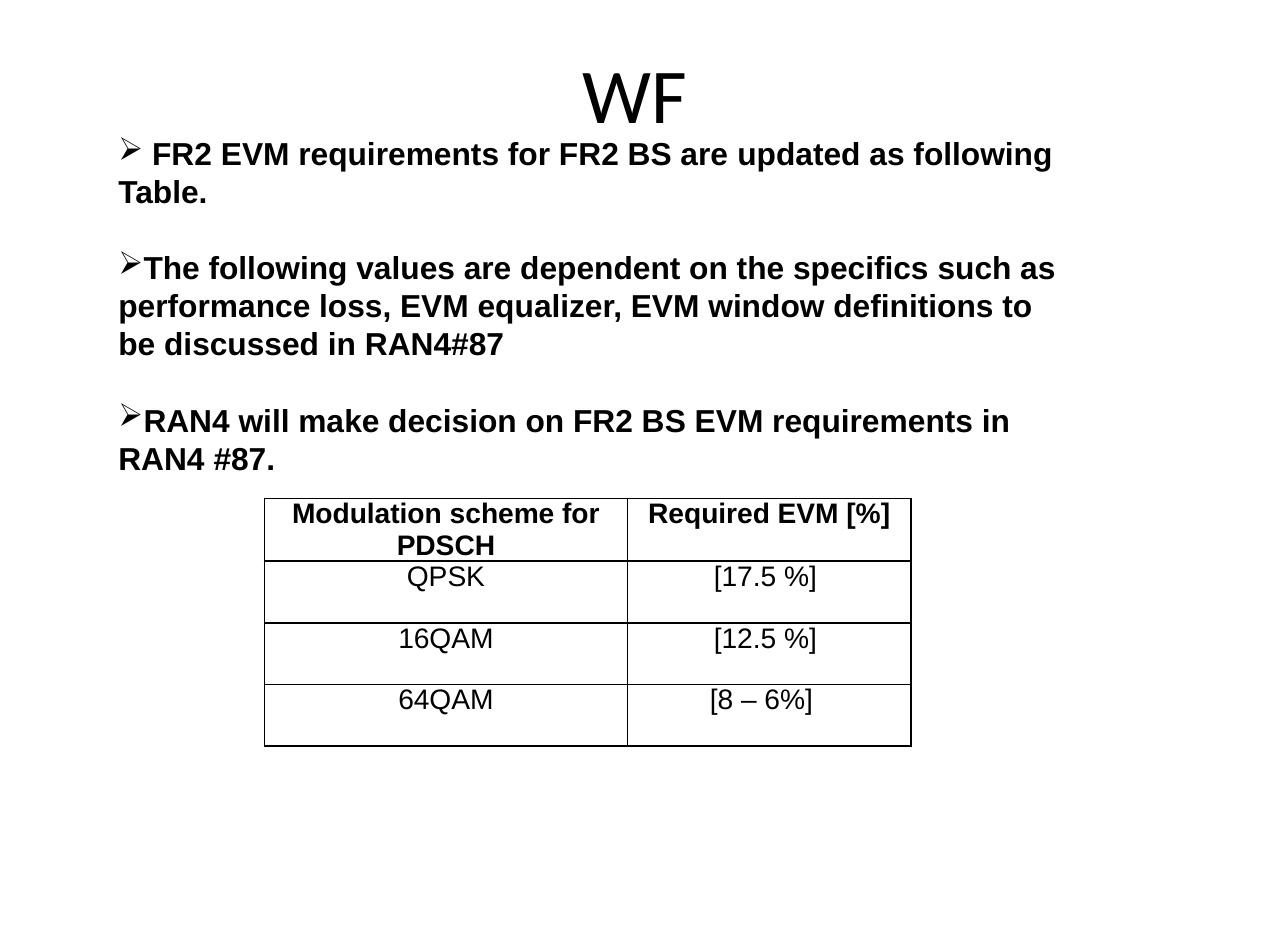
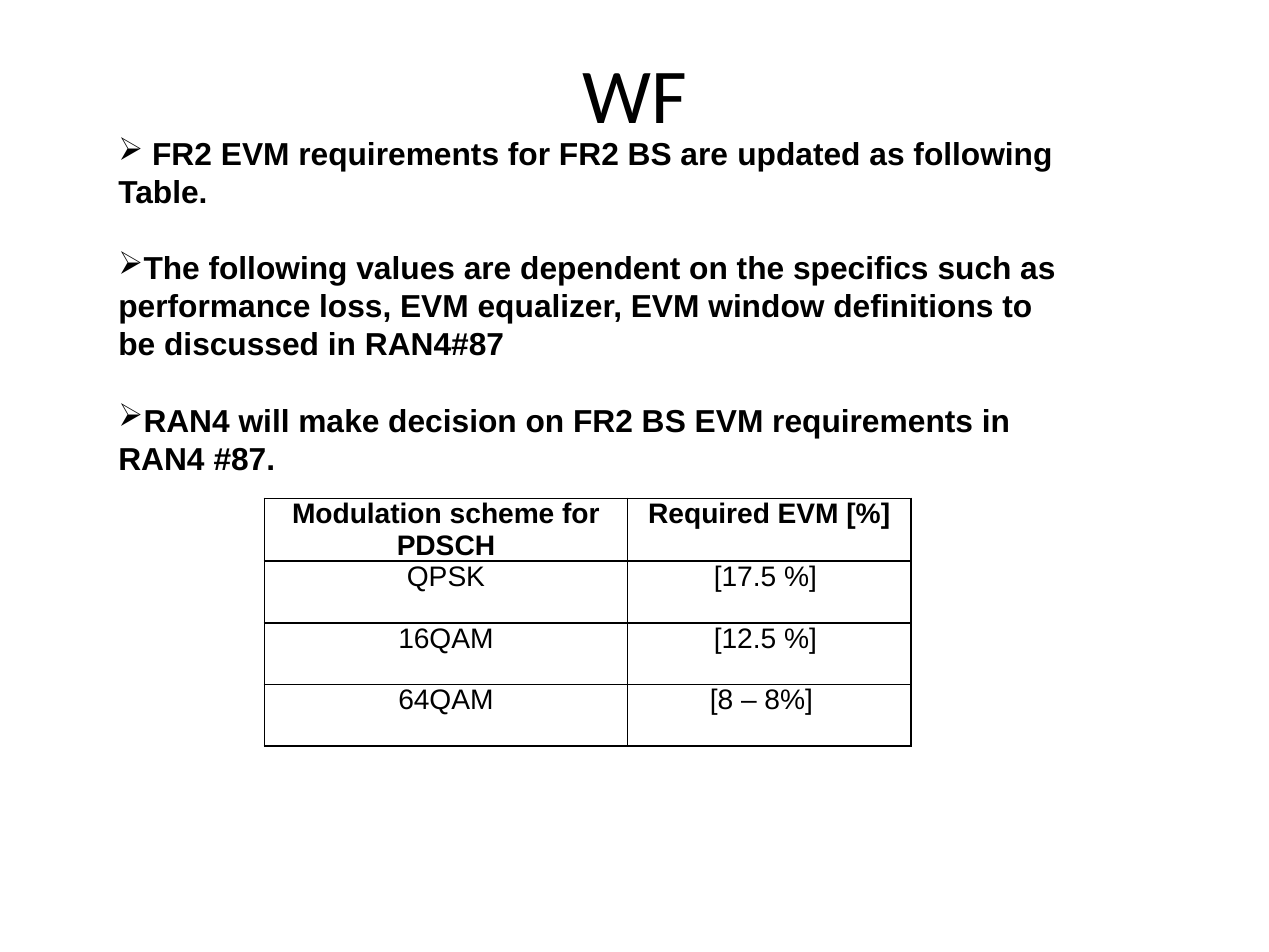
6%: 6% -> 8% (789, 700)
